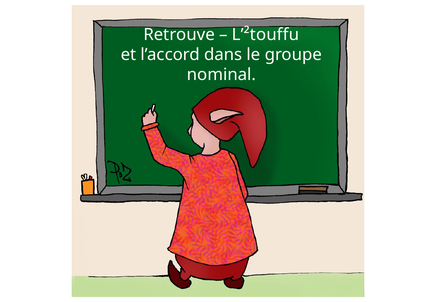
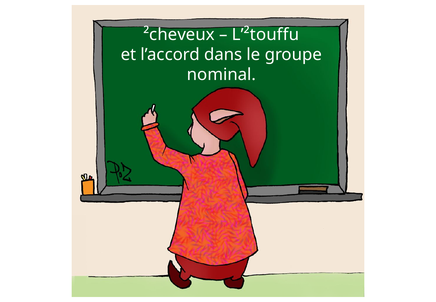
Retrouve: Retrouve -> ²cheveux (179, 35)
